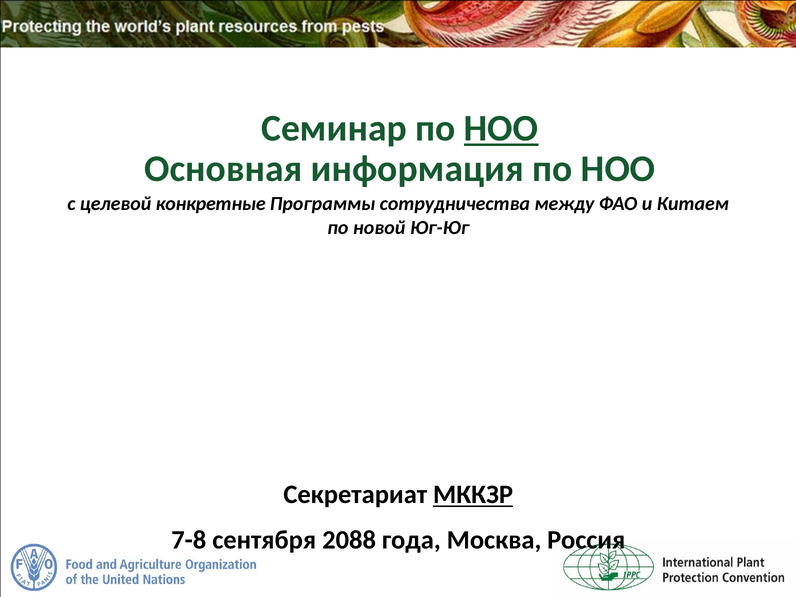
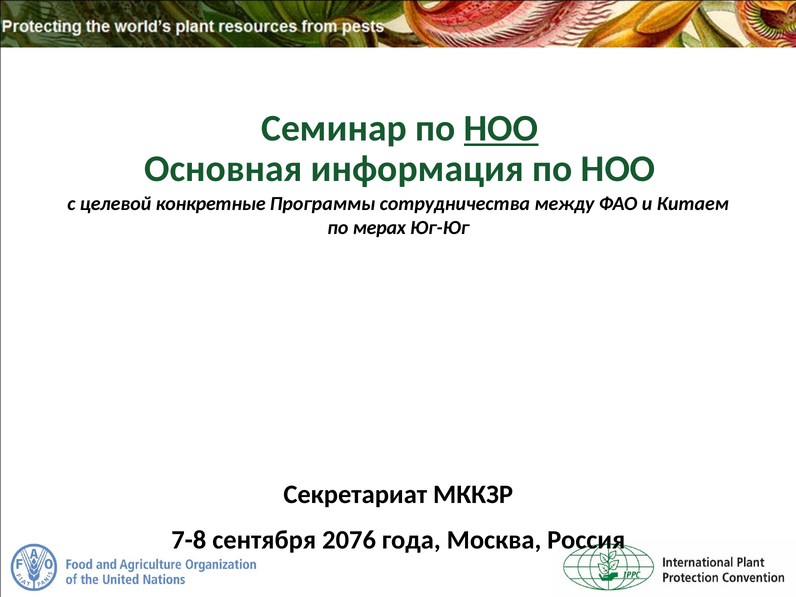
новой: новой -> мерах (379, 227)
МККЗР underline: present -> none (473, 495)
2088: 2088 -> 2076 (349, 540)
